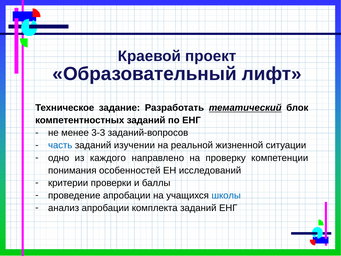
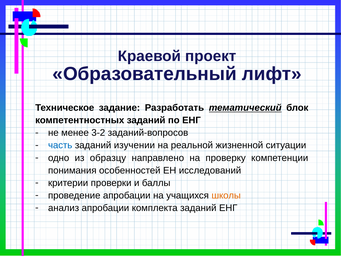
3-3: 3-3 -> 3-2 (98, 133)
каждого: каждого -> образцу (108, 158)
школы colour: blue -> orange (226, 195)
